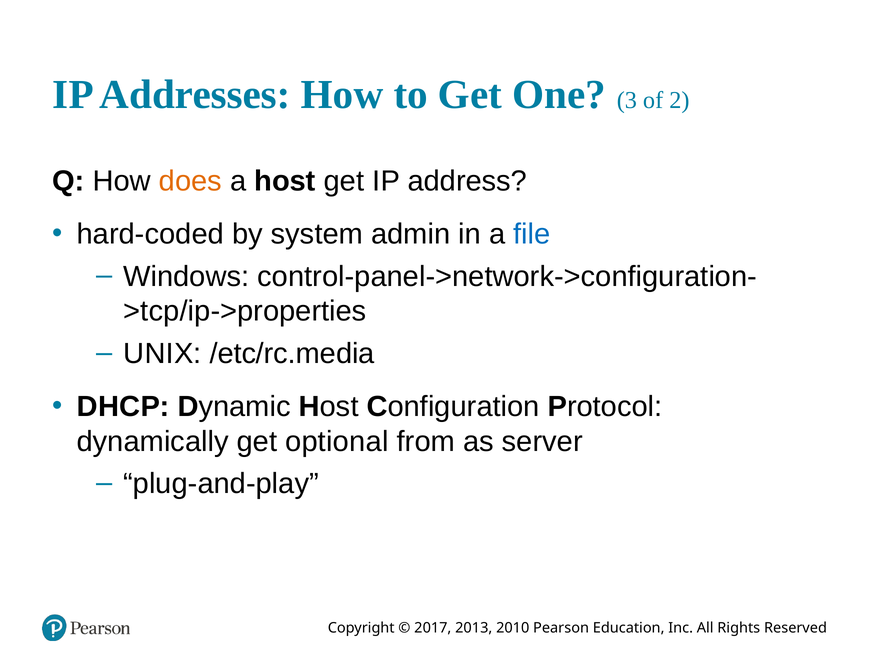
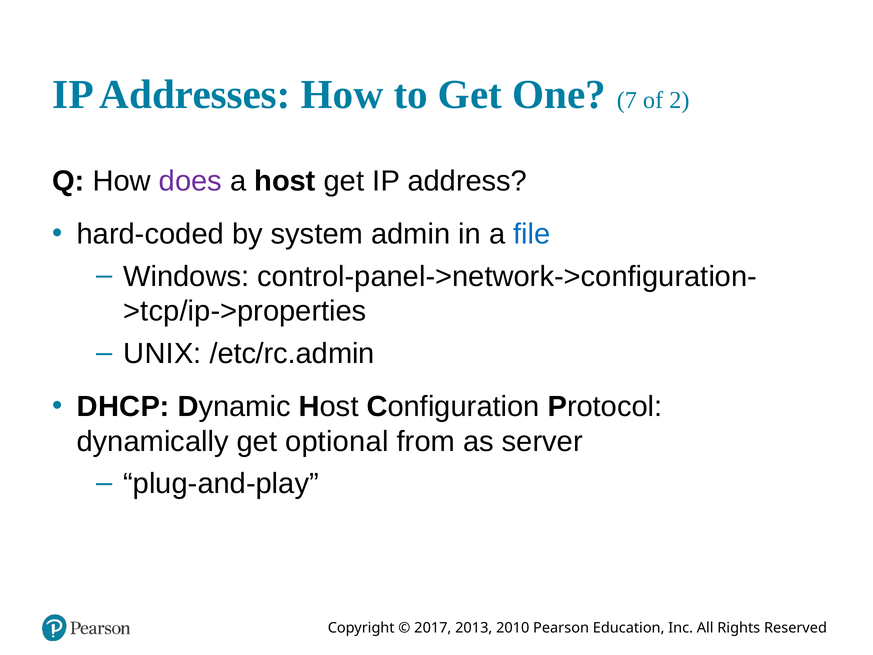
3: 3 -> 7 (627, 100)
does colour: orange -> purple (190, 181)
/etc/rc.media: /etc/rc.media -> /etc/rc.admin (292, 353)
